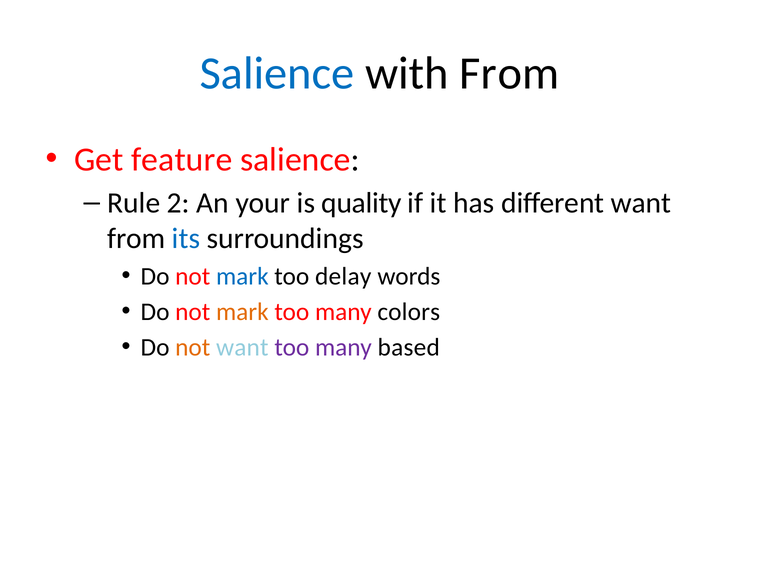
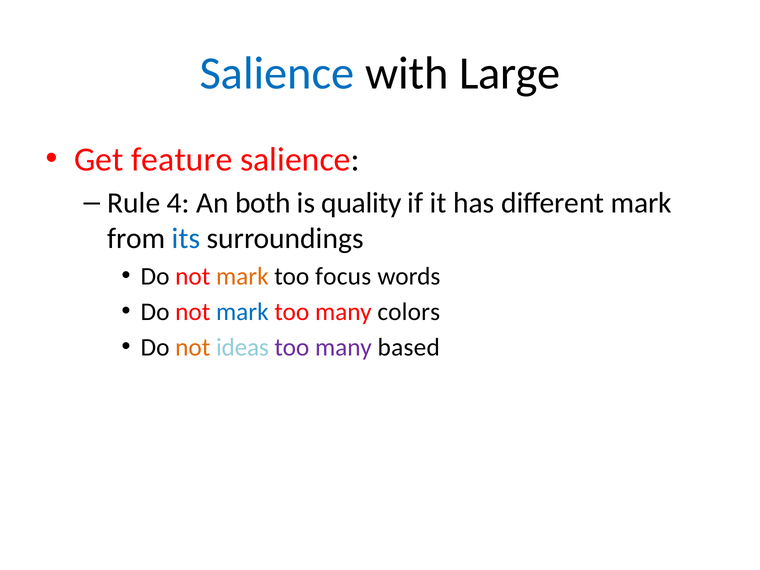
with From: From -> Large (510, 74)
2: 2 -> 4 (178, 203)
your: your -> both (263, 203)
different want: want -> mark (641, 203)
mark colour: blue -> orange (242, 276)
delay: delay -> focus (343, 276)
mark colour: orange -> blue (242, 312)
not want: want -> ideas (242, 347)
